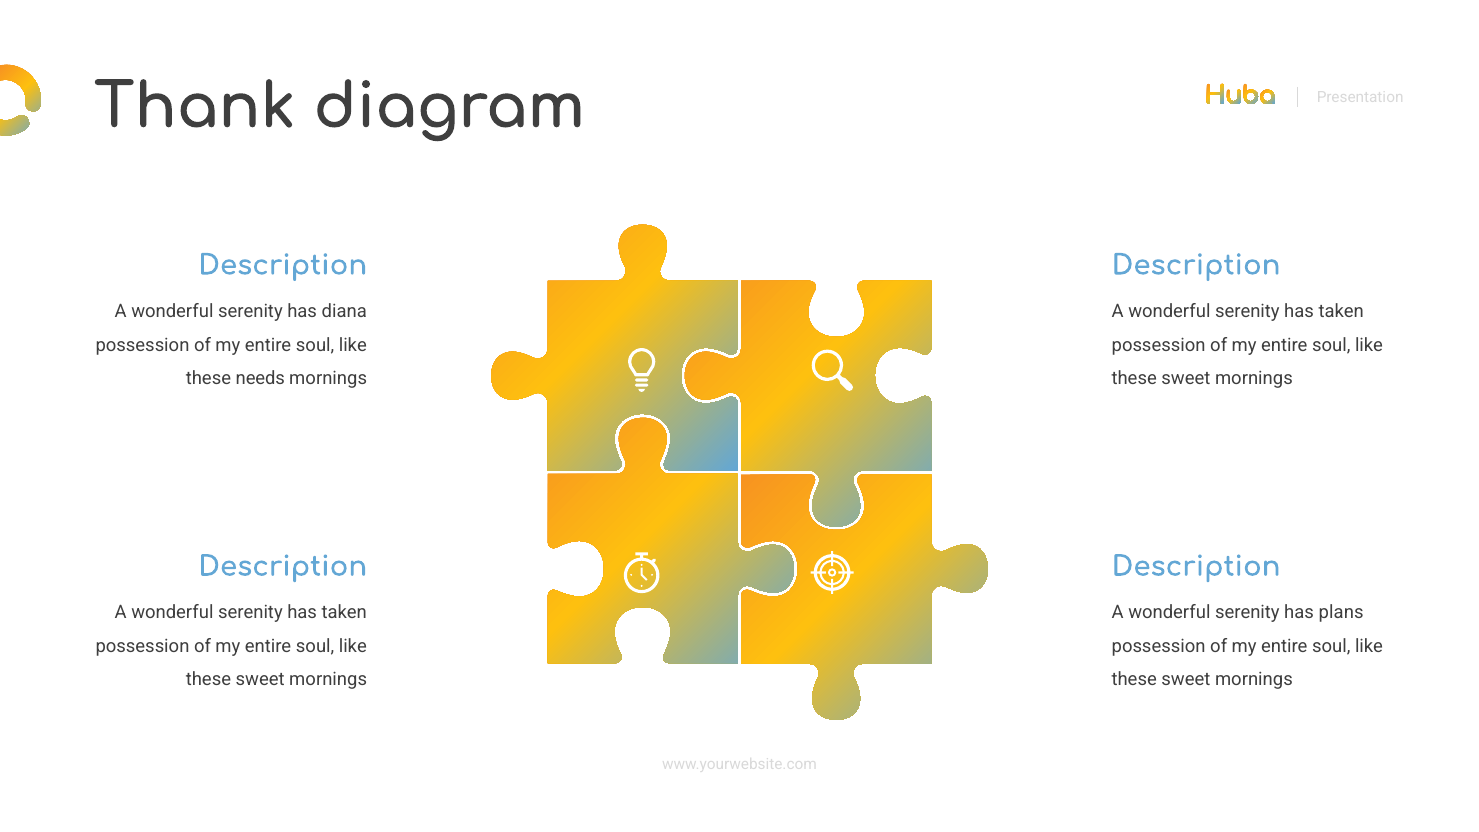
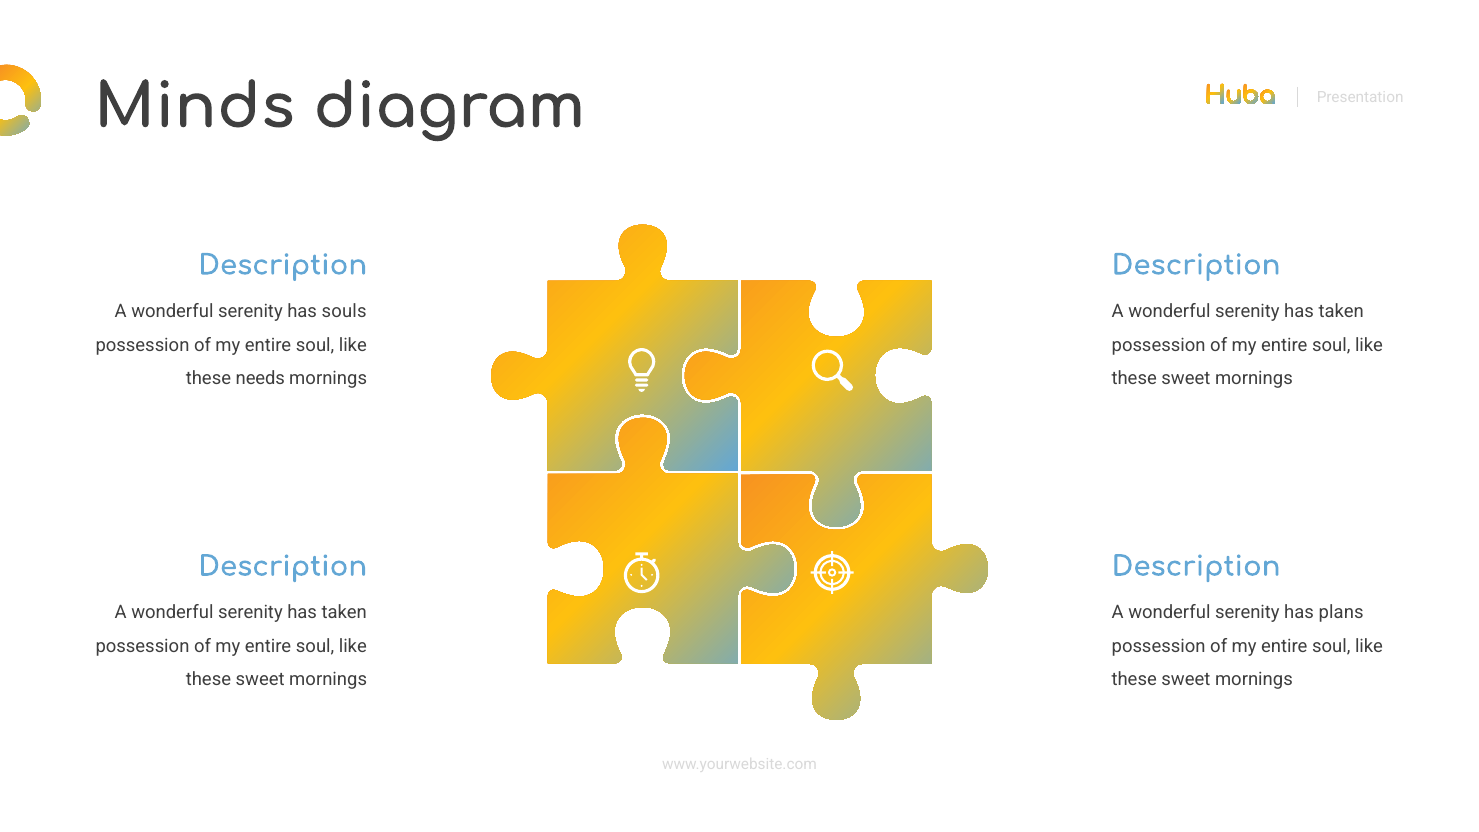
Thank: Thank -> Minds (194, 107)
diana: diana -> souls (344, 312)
